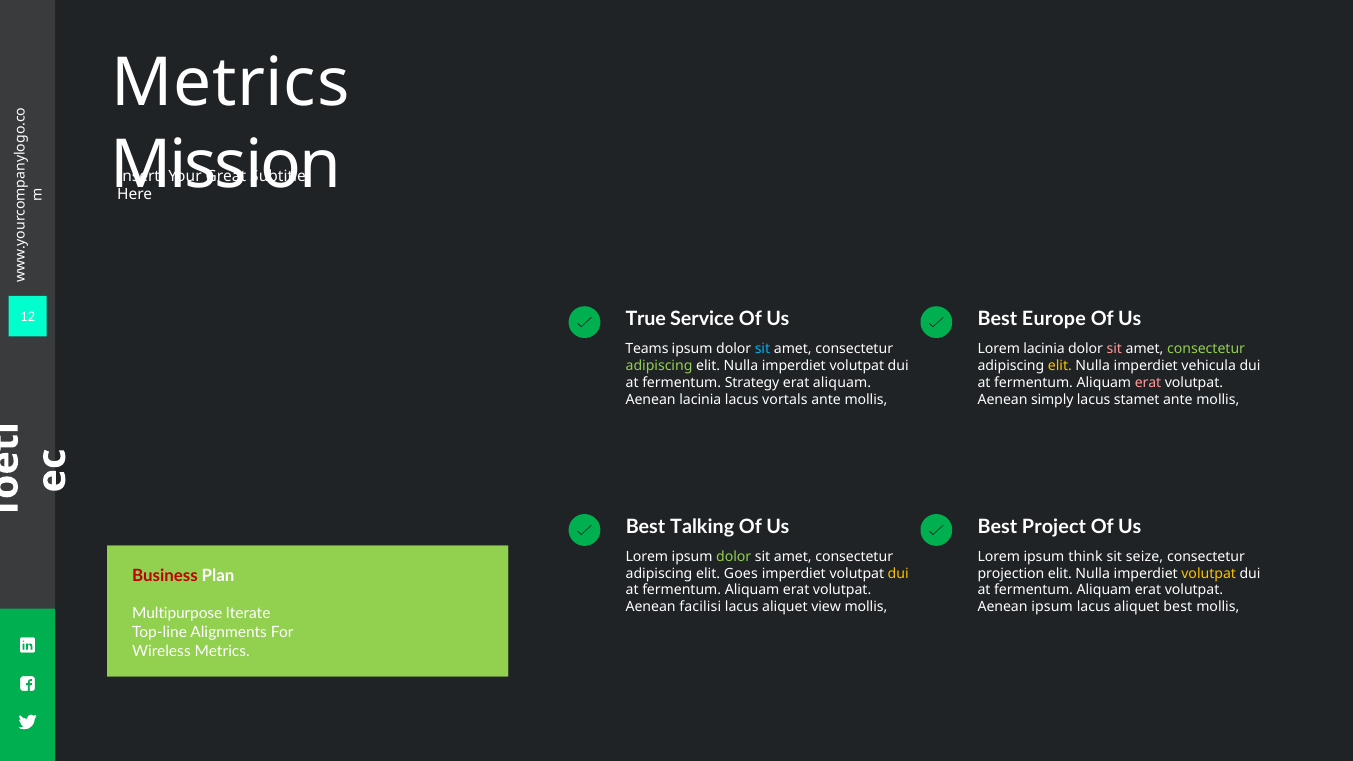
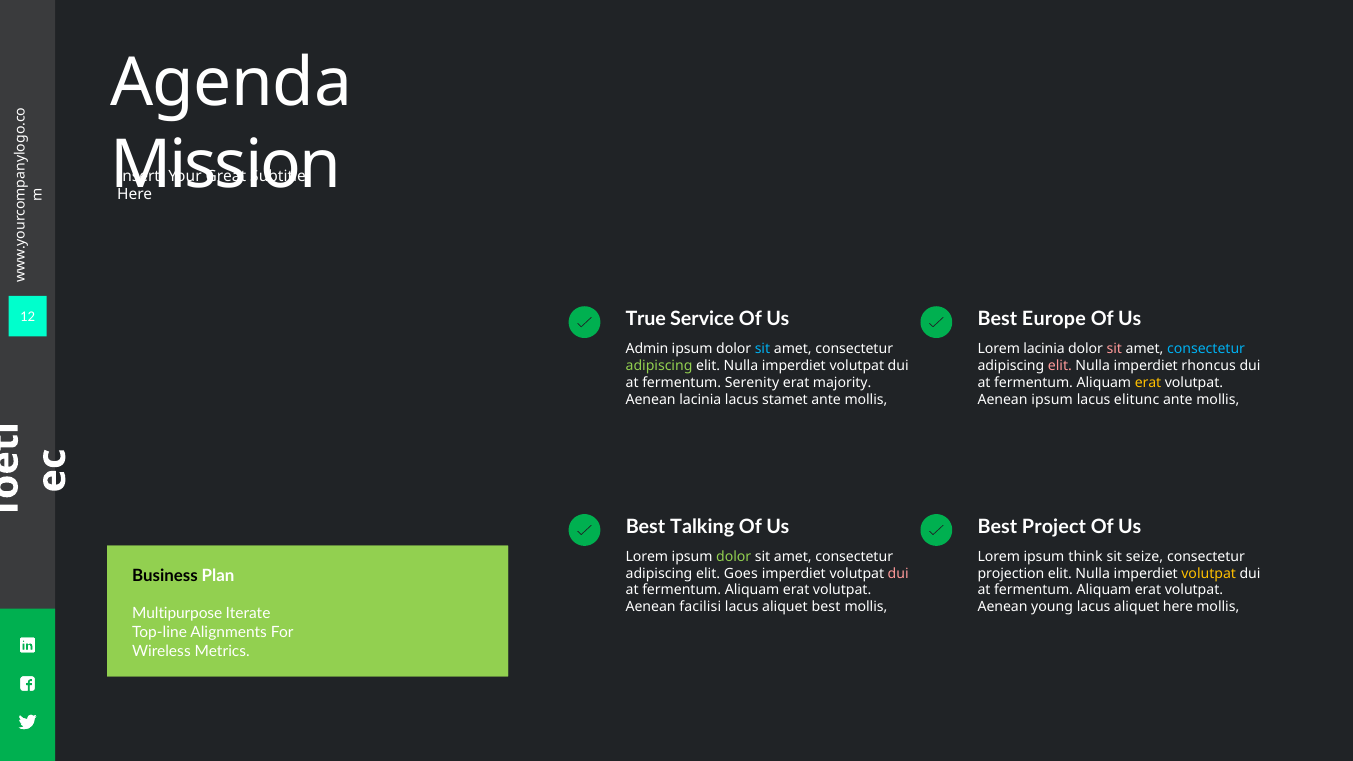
Metrics: Metrics -> Agenda (231, 84)
Teams: Teams -> Admin (647, 349)
consectetur colour: light green -> light blue (1206, 349)
elit colour: yellow -> pink (1060, 366)
vehicula: vehicula -> rhoncus (1209, 366)
Strategy: Strategy -> Serenity (752, 382)
erat aliquam: aliquam -> majority (842, 382)
erat colour: pink -> yellow (1148, 382)
vortals: vortals -> stamet (785, 399)
Aenean simply: simply -> ipsum (1052, 399)
stamet: stamet -> elitunc (1137, 399)
Business colour: red -> black (165, 576)
dui colour: yellow -> pink (898, 573)
aliquet view: view -> best (826, 607)
Aenean ipsum: ipsum -> young (1052, 607)
aliquet best: best -> here (1178, 607)
